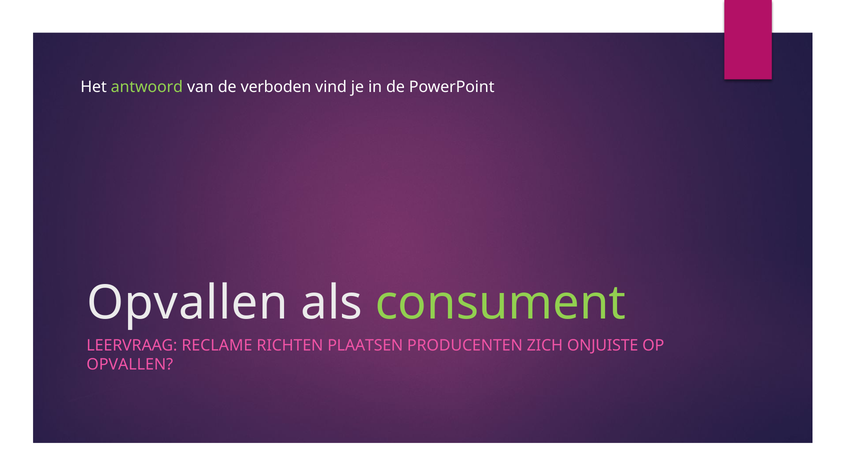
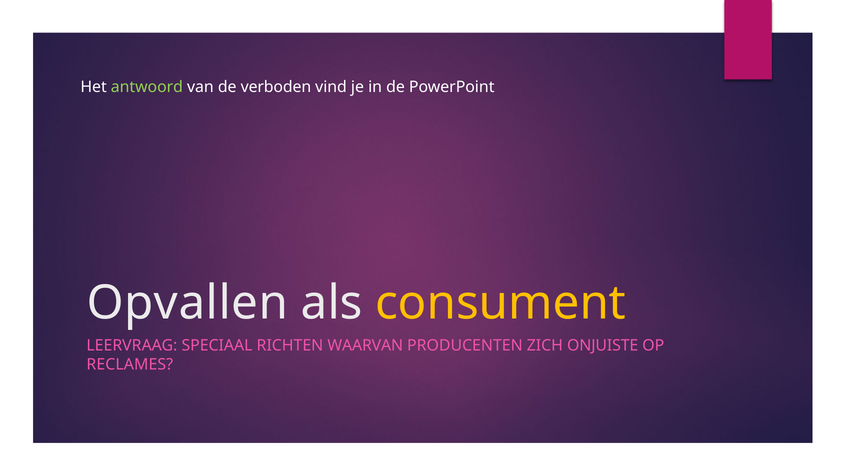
consument colour: light green -> yellow (501, 303)
RECLAME: RECLAME -> SPECIAAL (217, 345)
PLAATSEN: PLAATSEN -> WAARVAN (365, 345)
OPVALLEN: OPVALLEN -> RECLAMES (130, 364)
